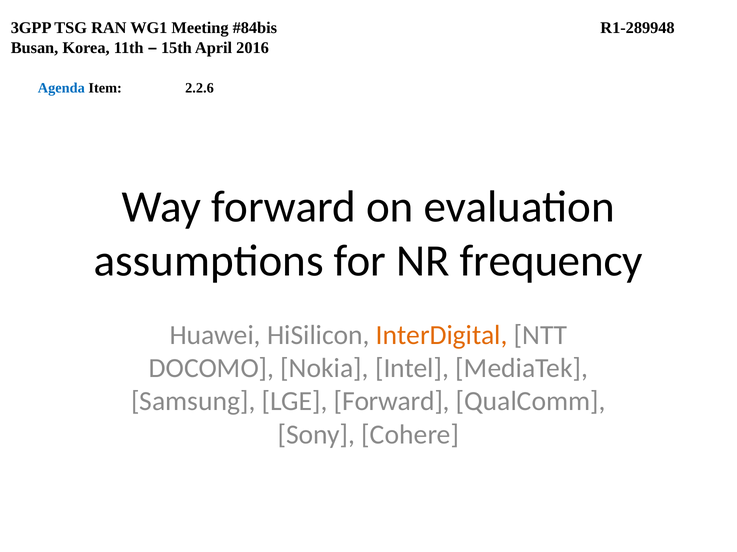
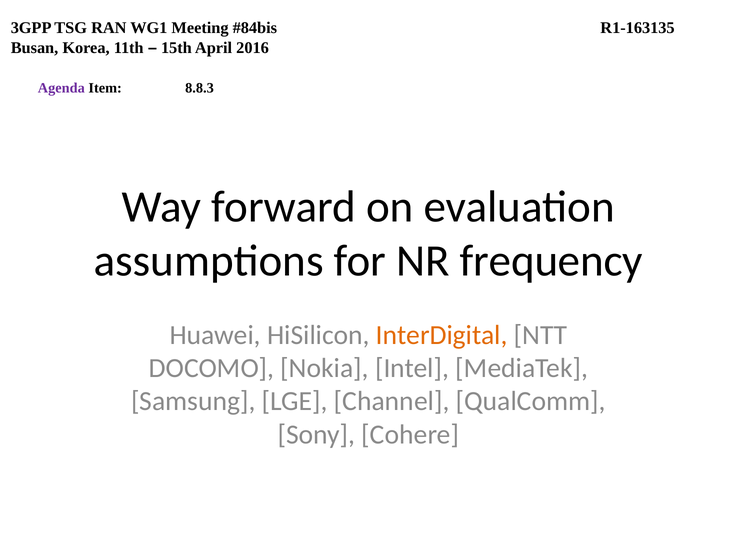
R1-289948: R1-289948 -> R1-163135 (638, 28)
Agenda colour: blue -> purple (61, 88)
2.2.6: 2.2.6 -> 8.8.3 (200, 88)
LGE Forward: Forward -> Channel (392, 402)
